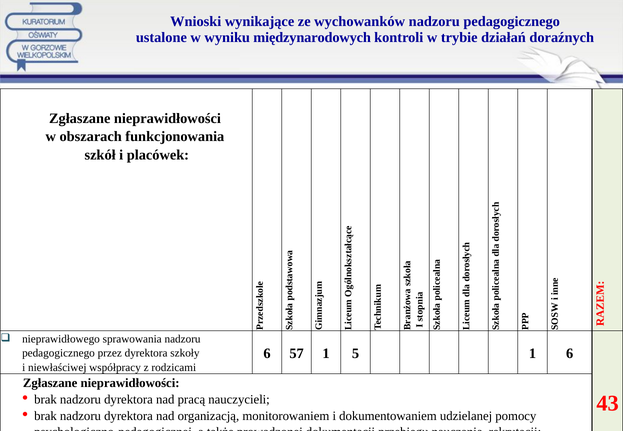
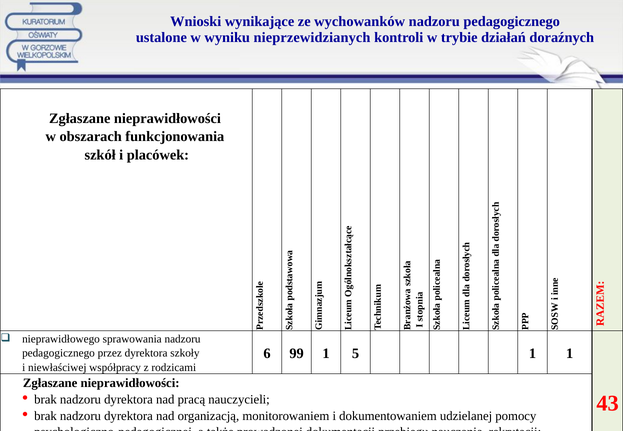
międzynarodowych: międzynarodowych -> nieprzewidzianych (312, 38)
57: 57 -> 99 (297, 354)
1 6: 6 -> 1 (570, 354)
